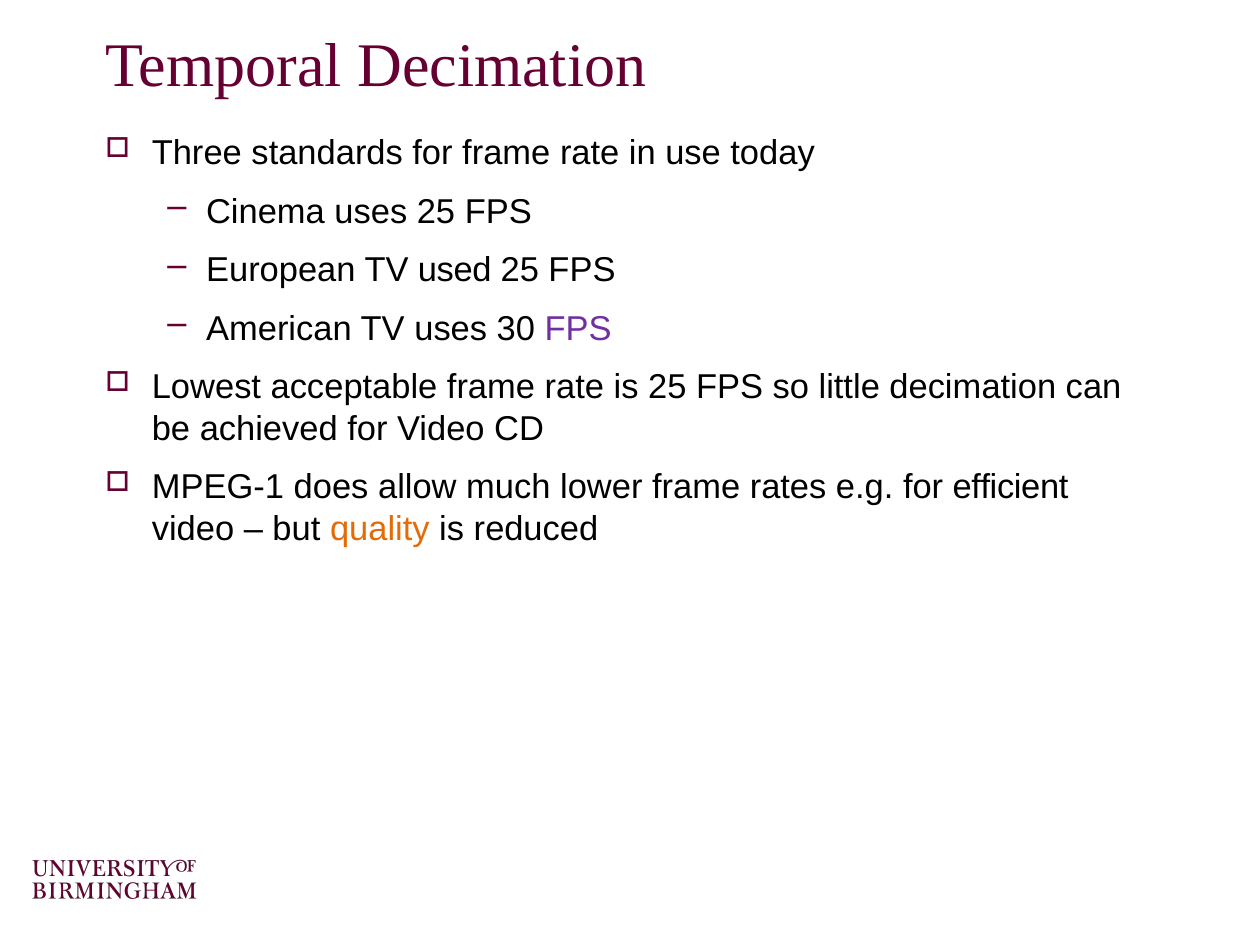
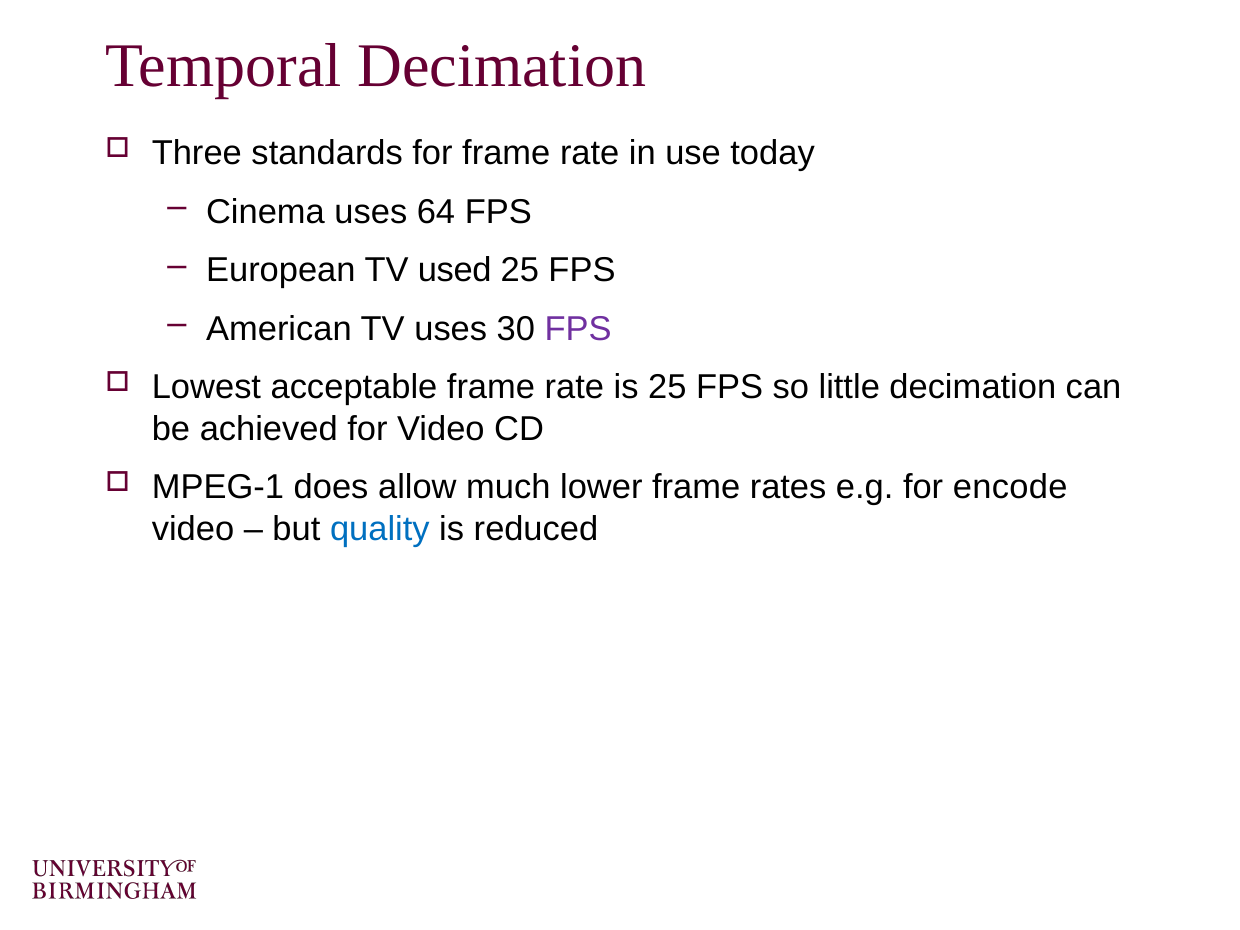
uses 25: 25 -> 64 (436, 212)
efficient: efficient -> encode (1010, 488)
quality colour: orange -> blue (380, 529)
